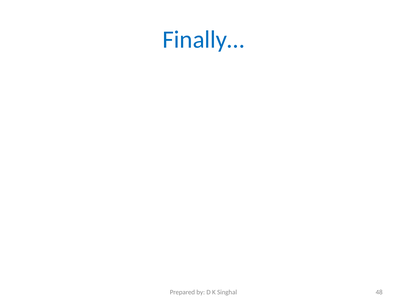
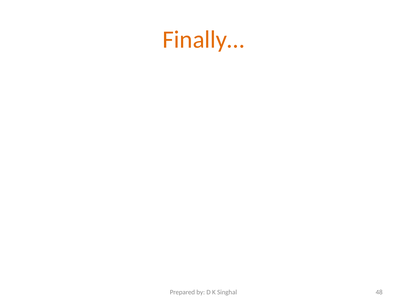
Finally… colour: blue -> orange (203, 39)
